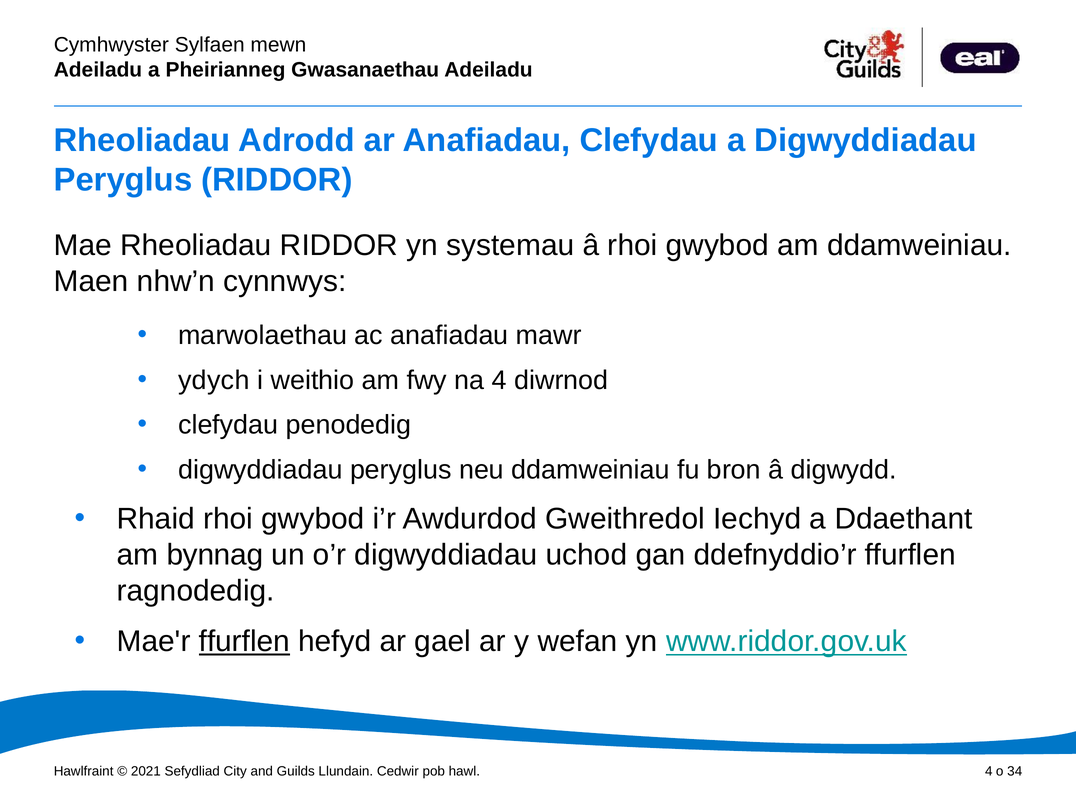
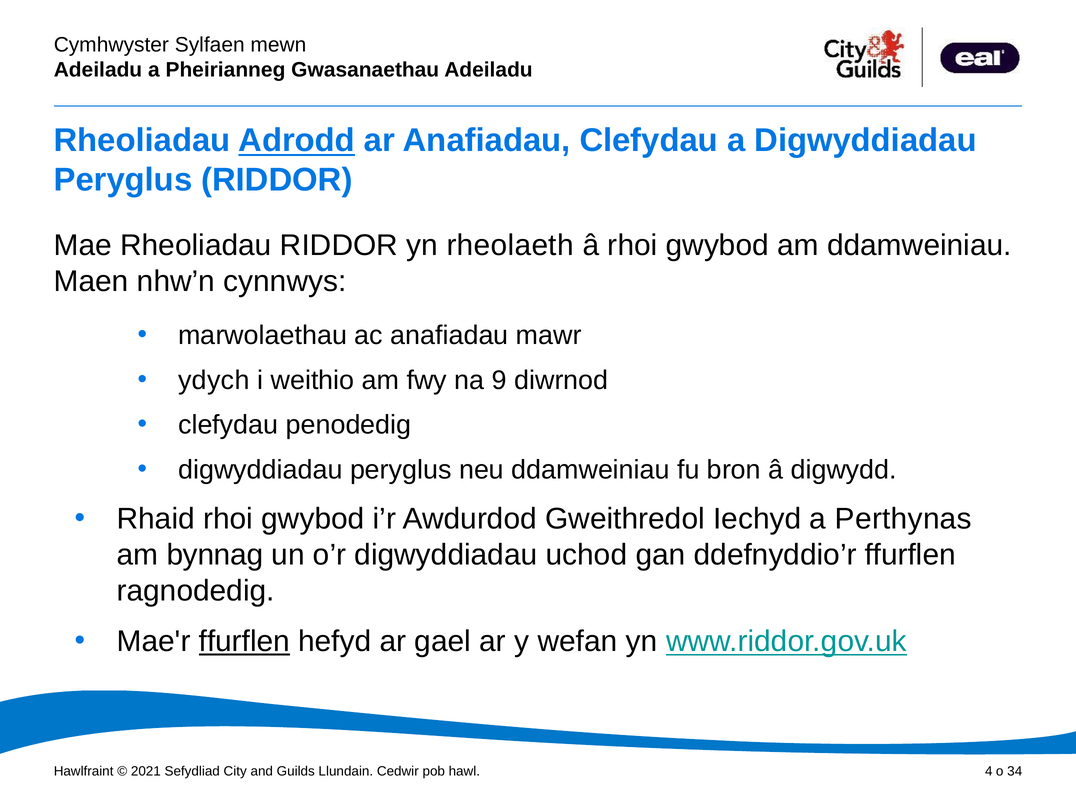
Adrodd underline: none -> present (297, 141)
systemau: systemau -> rheolaeth (510, 246)
na 4: 4 -> 9 (499, 380)
Ddaethant: Ddaethant -> Perthynas (903, 519)
